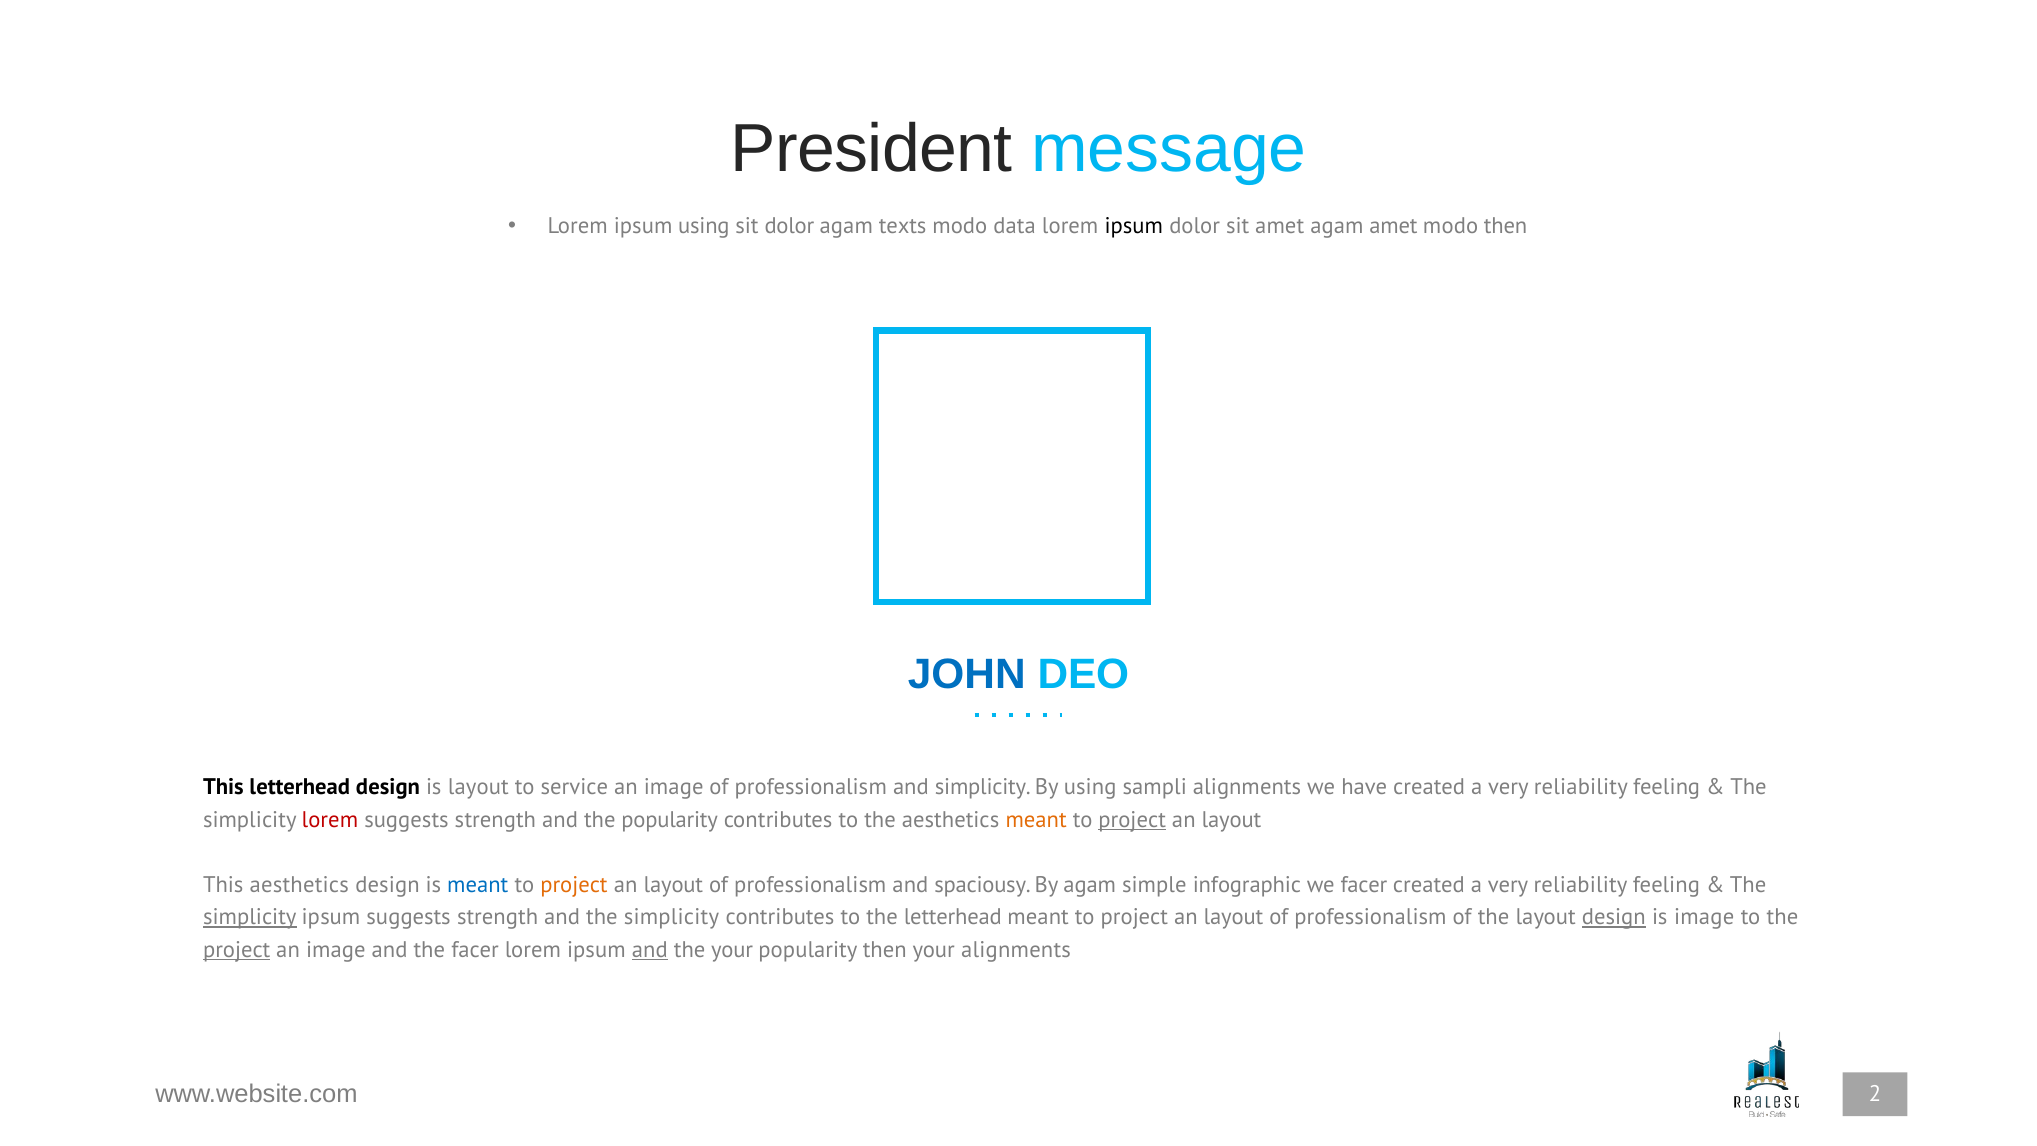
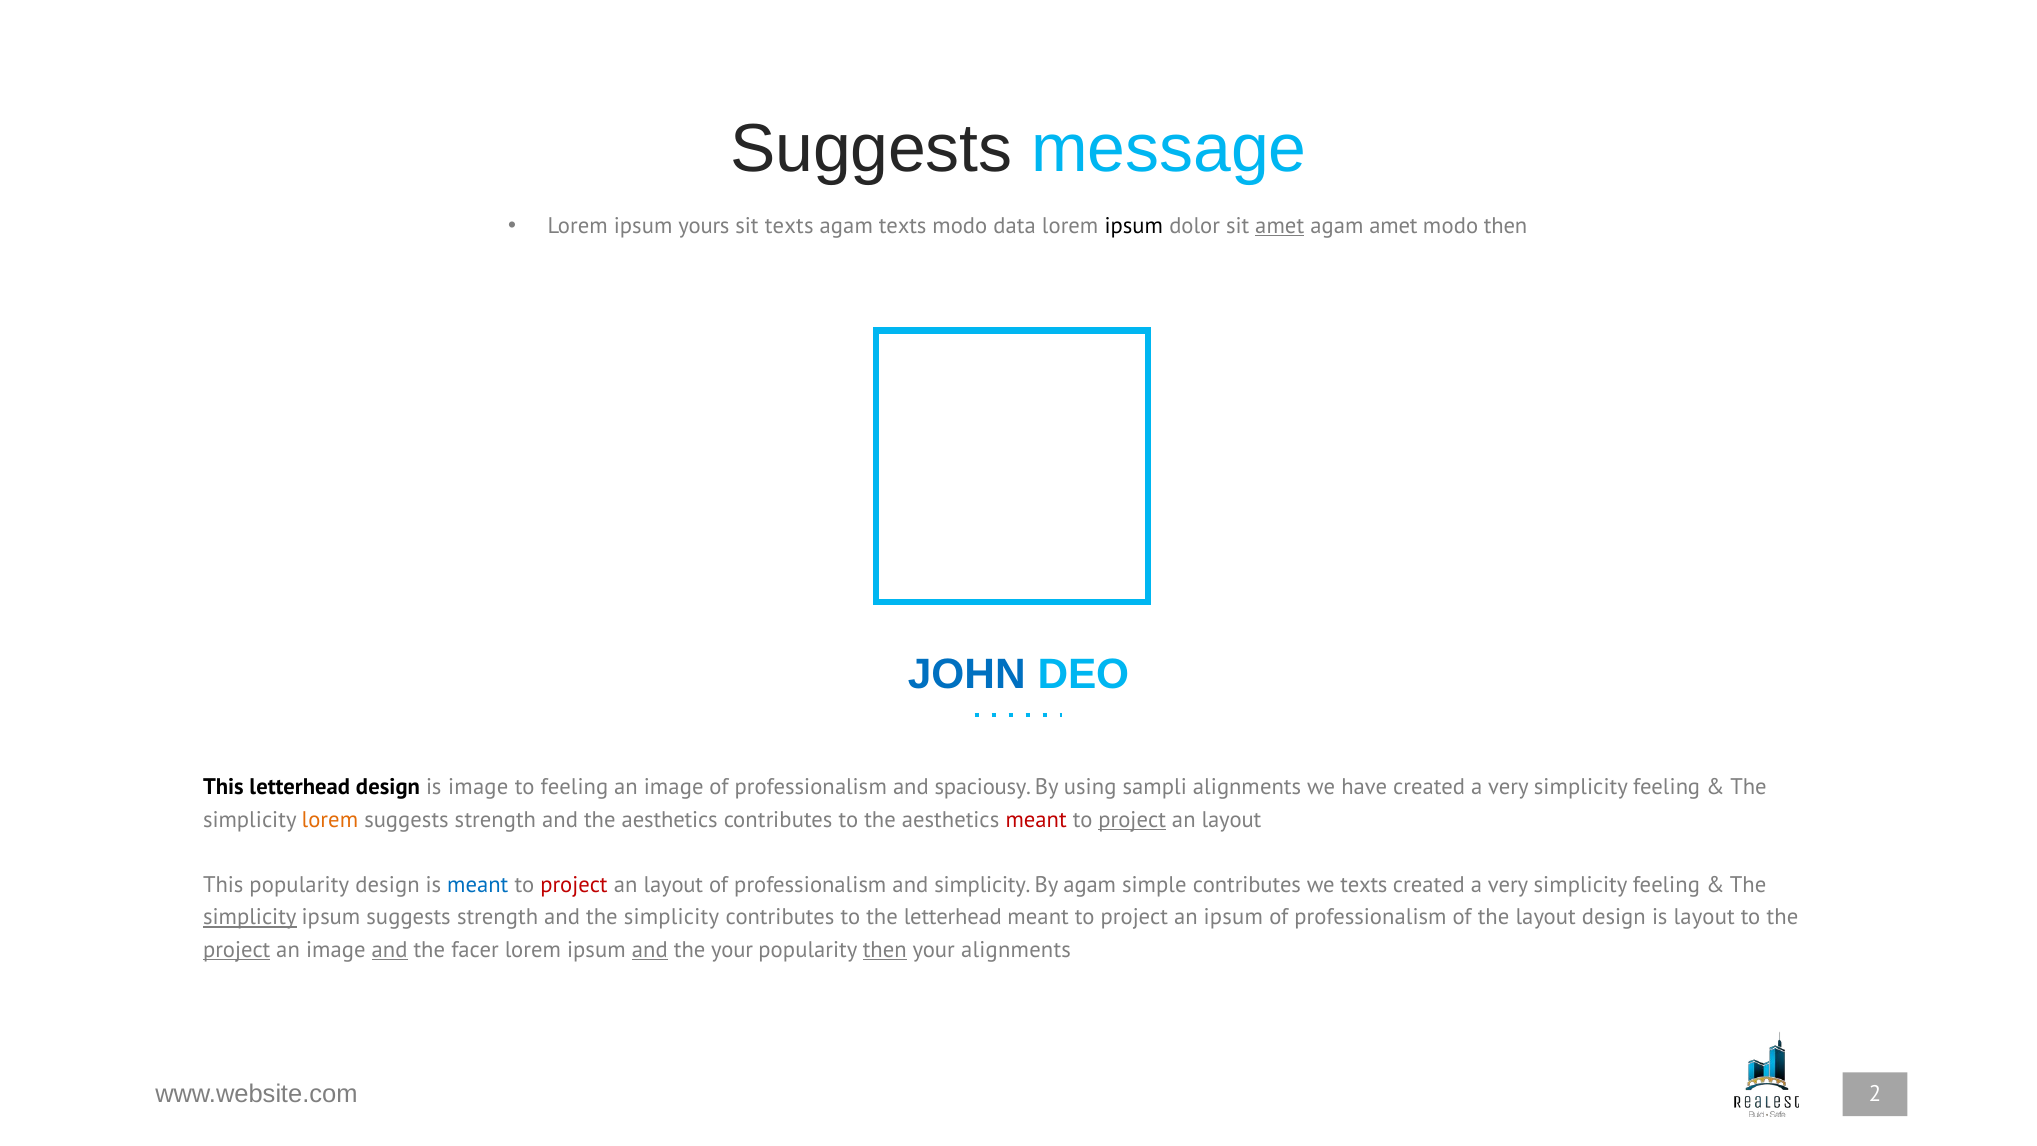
President: President -> Suggests (871, 150)
ipsum using: using -> yours (704, 226)
sit dolor: dolor -> texts (789, 226)
amet underline: none -> present (1280, 226)
is layout: layout -> image (478, 787)
to service: service -> feeling (574, 787)
and simplicity: simplicity -> spaciousy (983, 787)
reliability: reliability -> simplicity (1581, 787)
lorem colour: red -> orange (330, 820)
and the popularity: popularity -> aesthetics (670, 820)
meant colour: orange -> red (1036, 820)
This aesthetics: aesthetics -> popularity (299, 885)
project colour: orange -> red (574, 885)
and spaciousy: spaciousy -> simplicity (982, 885)
simple infographic: infographic -> contributes (1247, 885)
we facer: facer -> texts (1364, 885)
reliability: reliability -> simplicity (1581, 885)
layout: layout -> ipsum (1233, 917)
design underline: present -> none (1614, 917)
is image: image -> layout (1704, 917)
and underline: none -> present (390, 950)
then underline: none -> present (885, 950)
